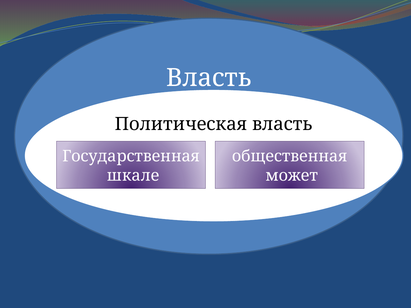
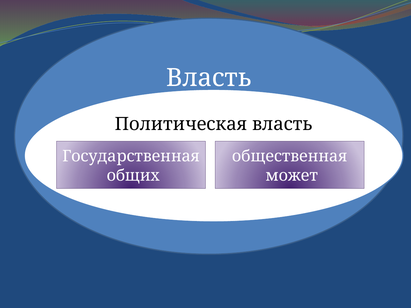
шкале: шкале -> общих (133, 176)
